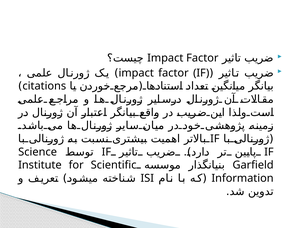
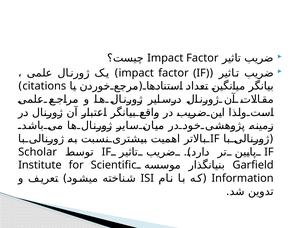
Science: Science -> Scholar (38, 152)
